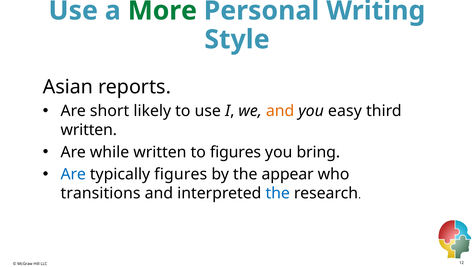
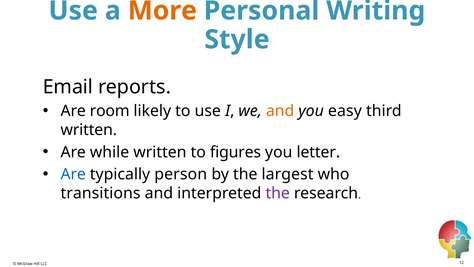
More colour: green -> orange (162, 11)
Asian: Asian -> Email (68, 87)
short: short -> room (110, 111)
bring: bring -> letter (318, 152)
typically figures: figures -> person (181, 174)
appear: appear -> largest (288, 174)
the colour: blue -> purple (278, 193)
